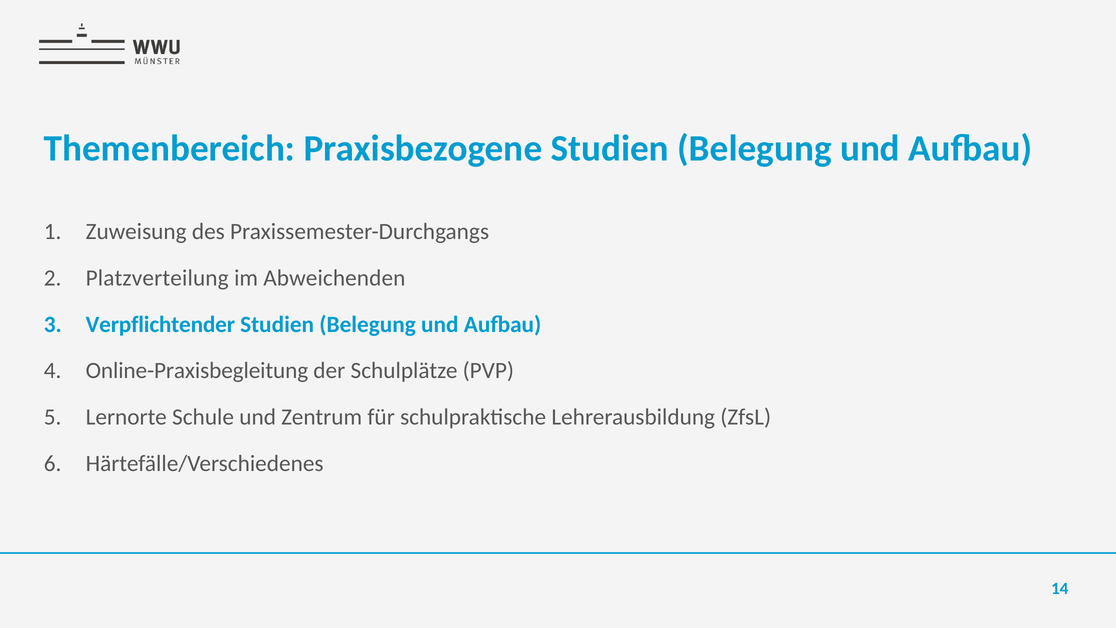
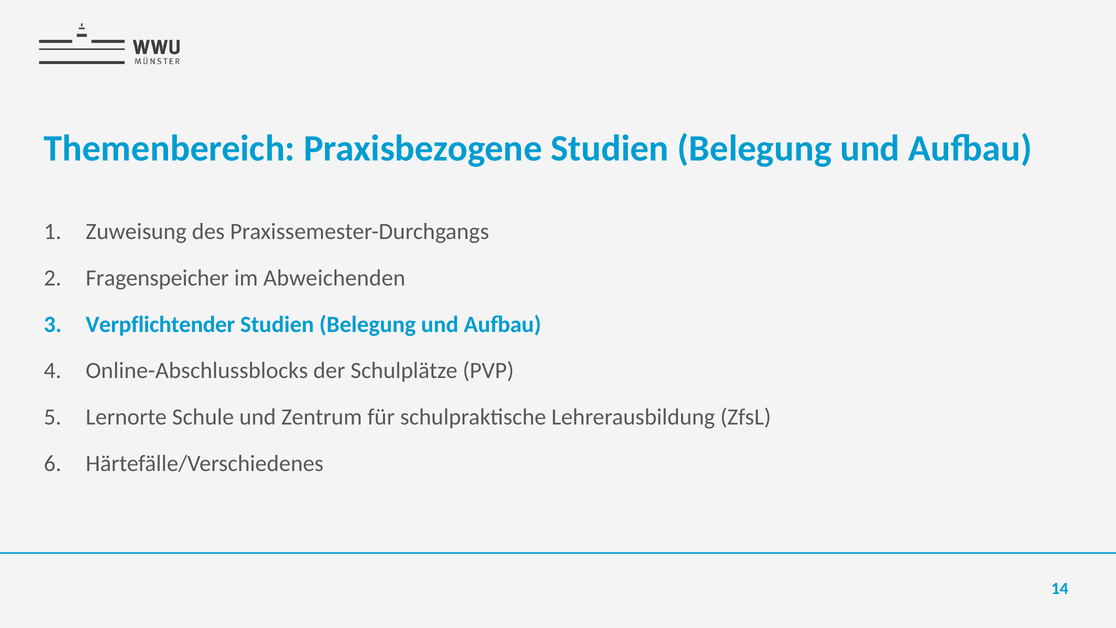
Platzverteilung: Platzverteilung -> Fragenspeicher (157, 278)
Online-Praxisbegleitung: Online-Praxisbegleitung -> Online-Abschlussblocks (197, 371)
